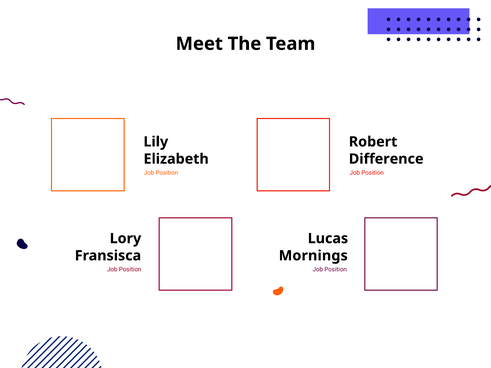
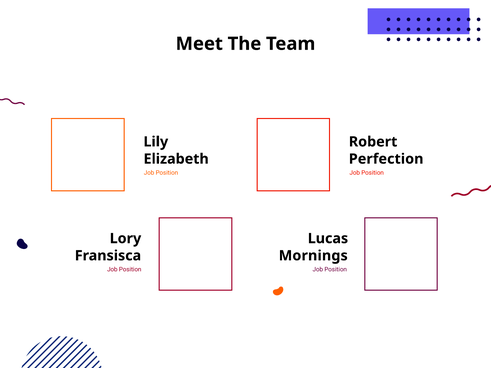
Difference: Difference -> Perfection (386, 159)
